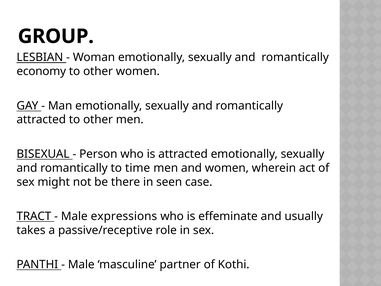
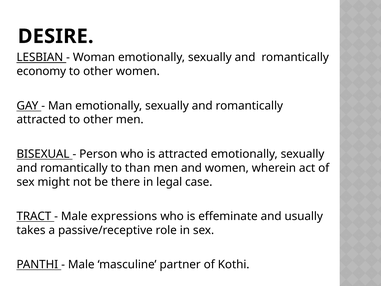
GROUP: GROUP -> DESIRE (56, 36)
time: time -> than (138, 168)
seen: seen -> legal (169, 182)
